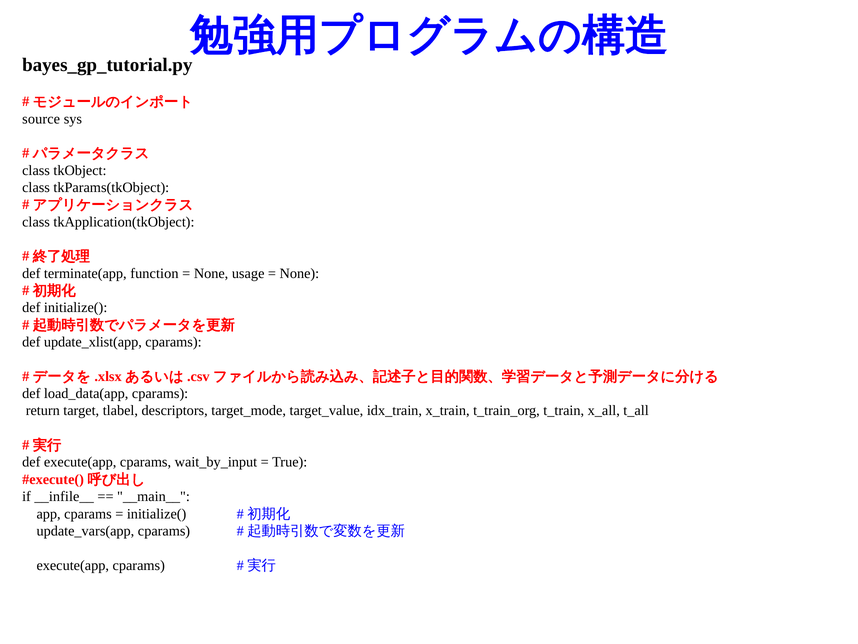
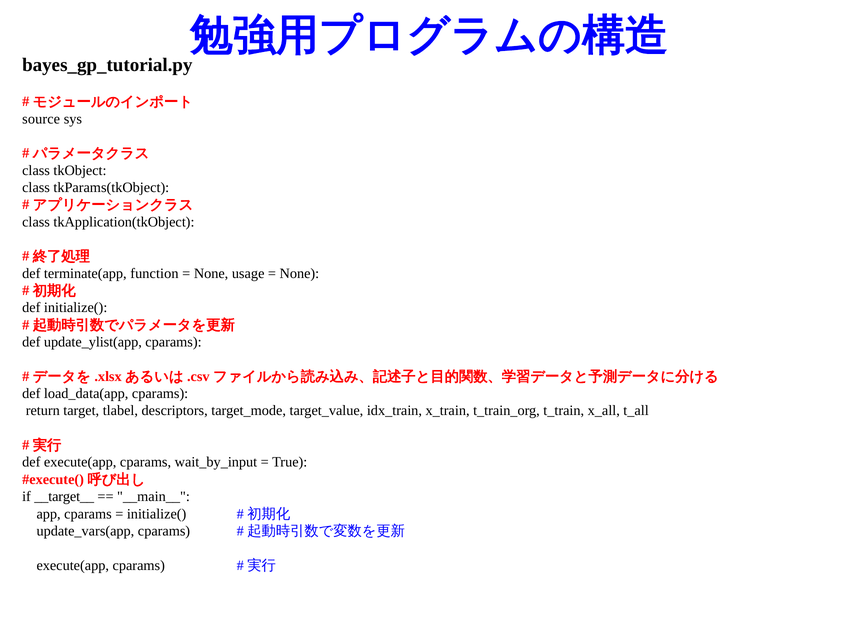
update_xlist(app: update_xlist(app -> update_ylist(app (93, 342)
__infile__: __infile__ -> __target__ (64, 496)
